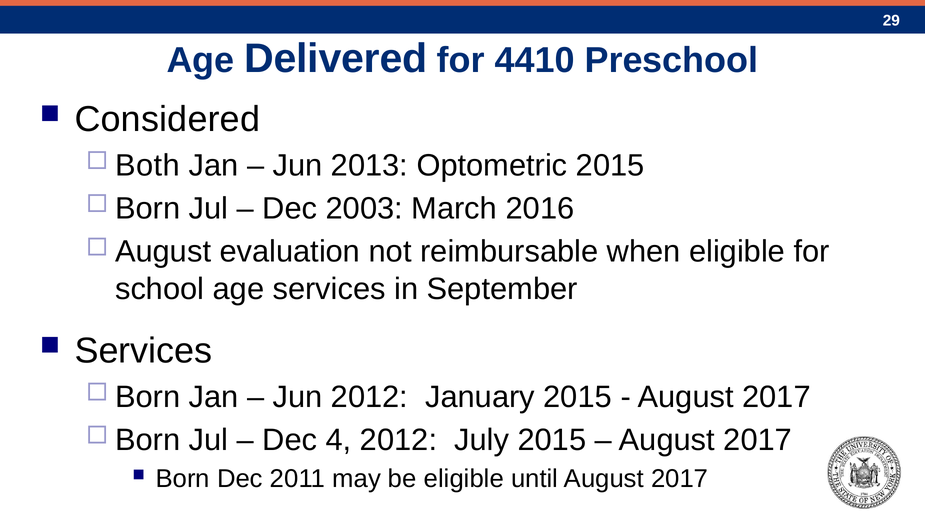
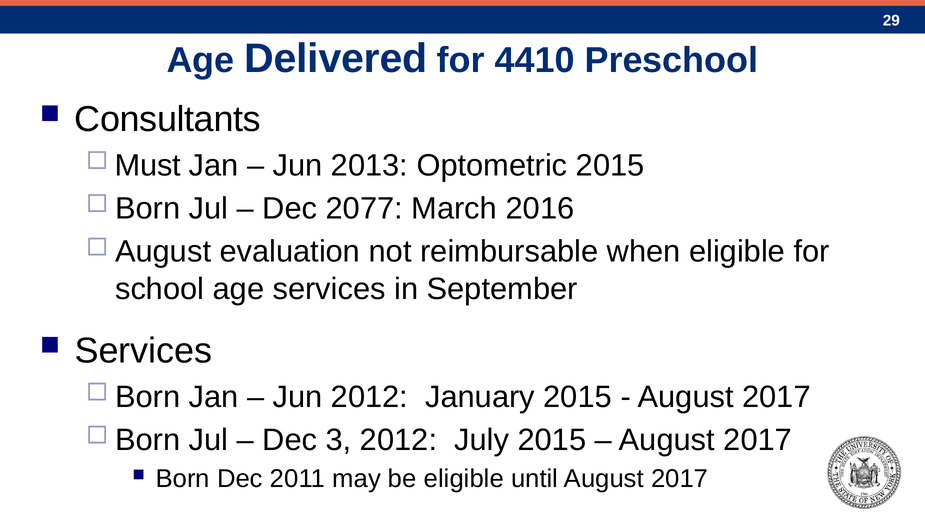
Considered: Considered -> Consultants (168, 119)
Both: Both -> Must (148, 165)
2003: 2003 -> 2077 (364, 208)
4: 4 -> 3 (339, 440)
